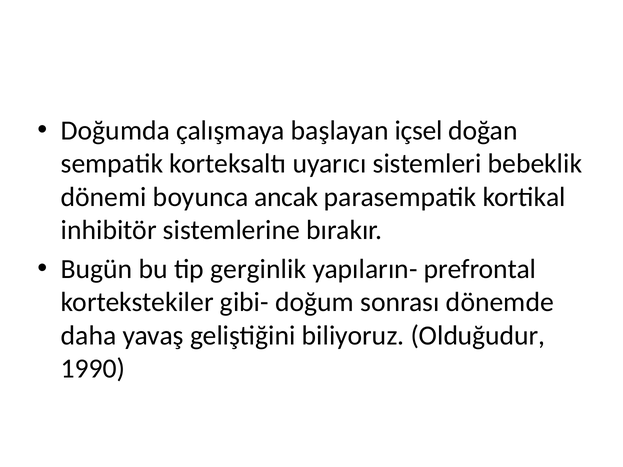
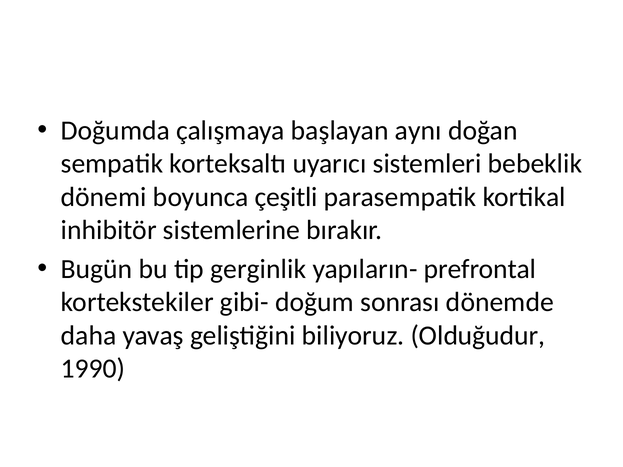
içsel: içsel -> aynı (418, 131)
ancak: ancak -> çeşitli (286, 197)
